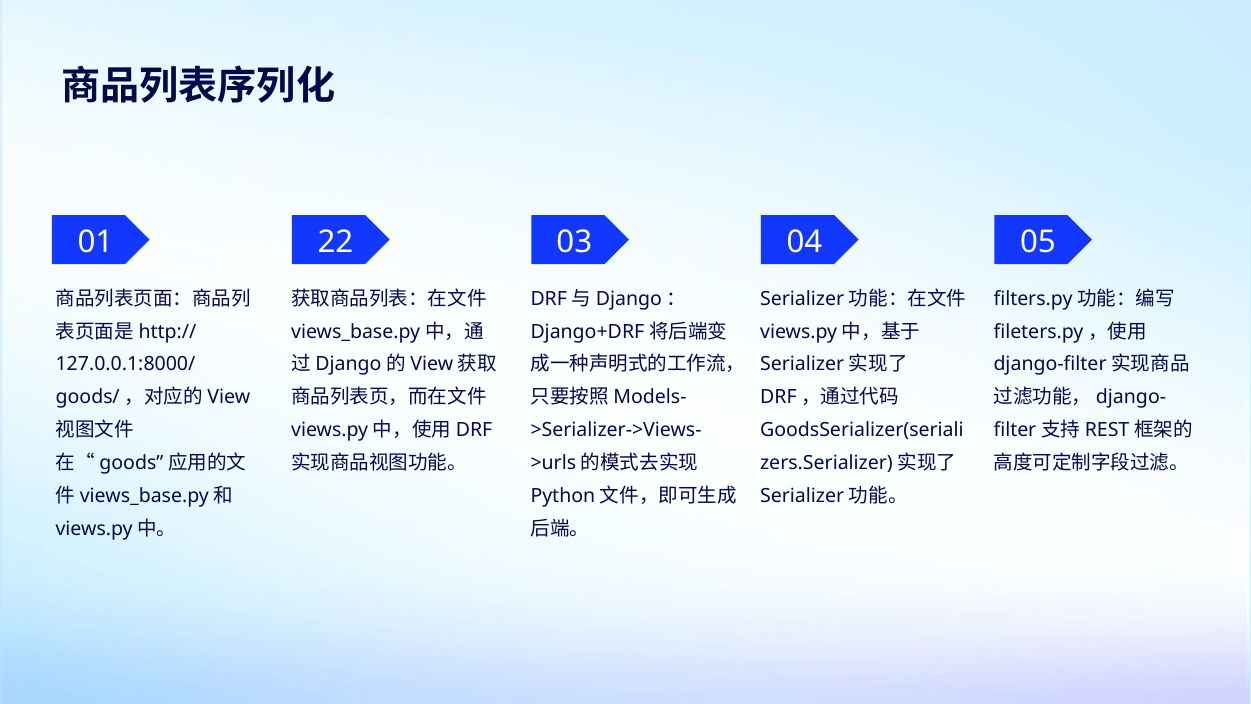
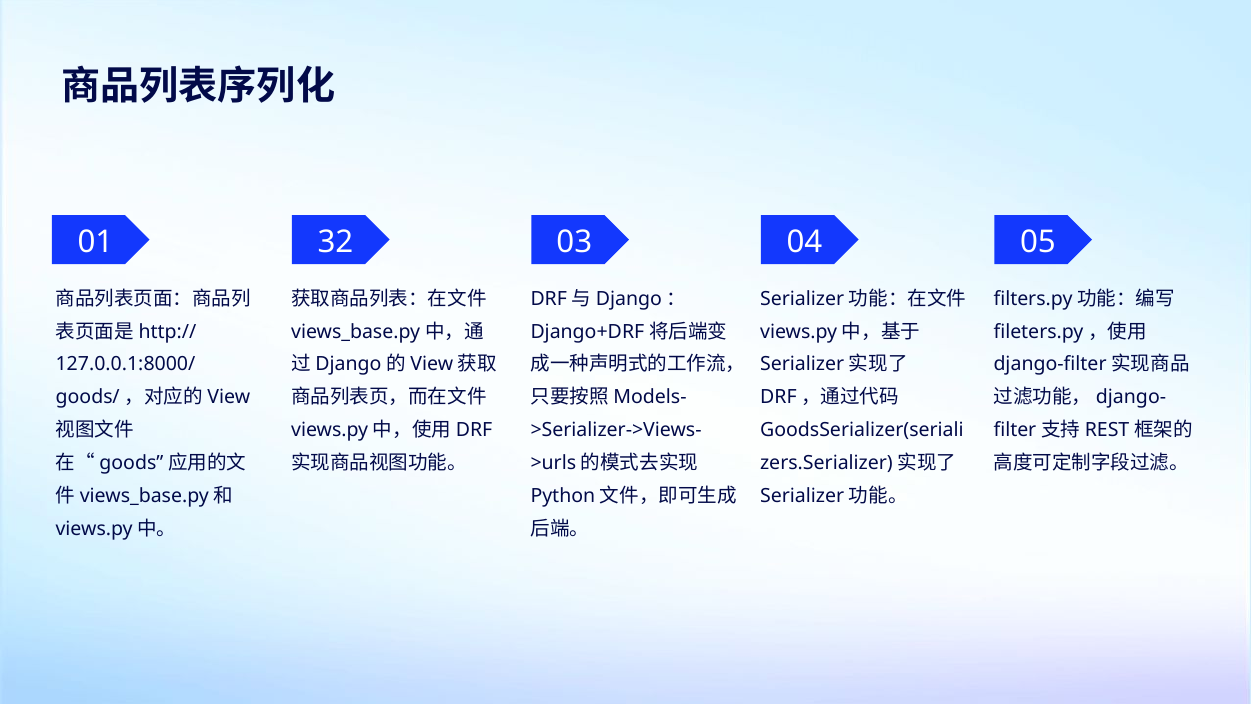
22: 22 -> 32 (336, 242)
